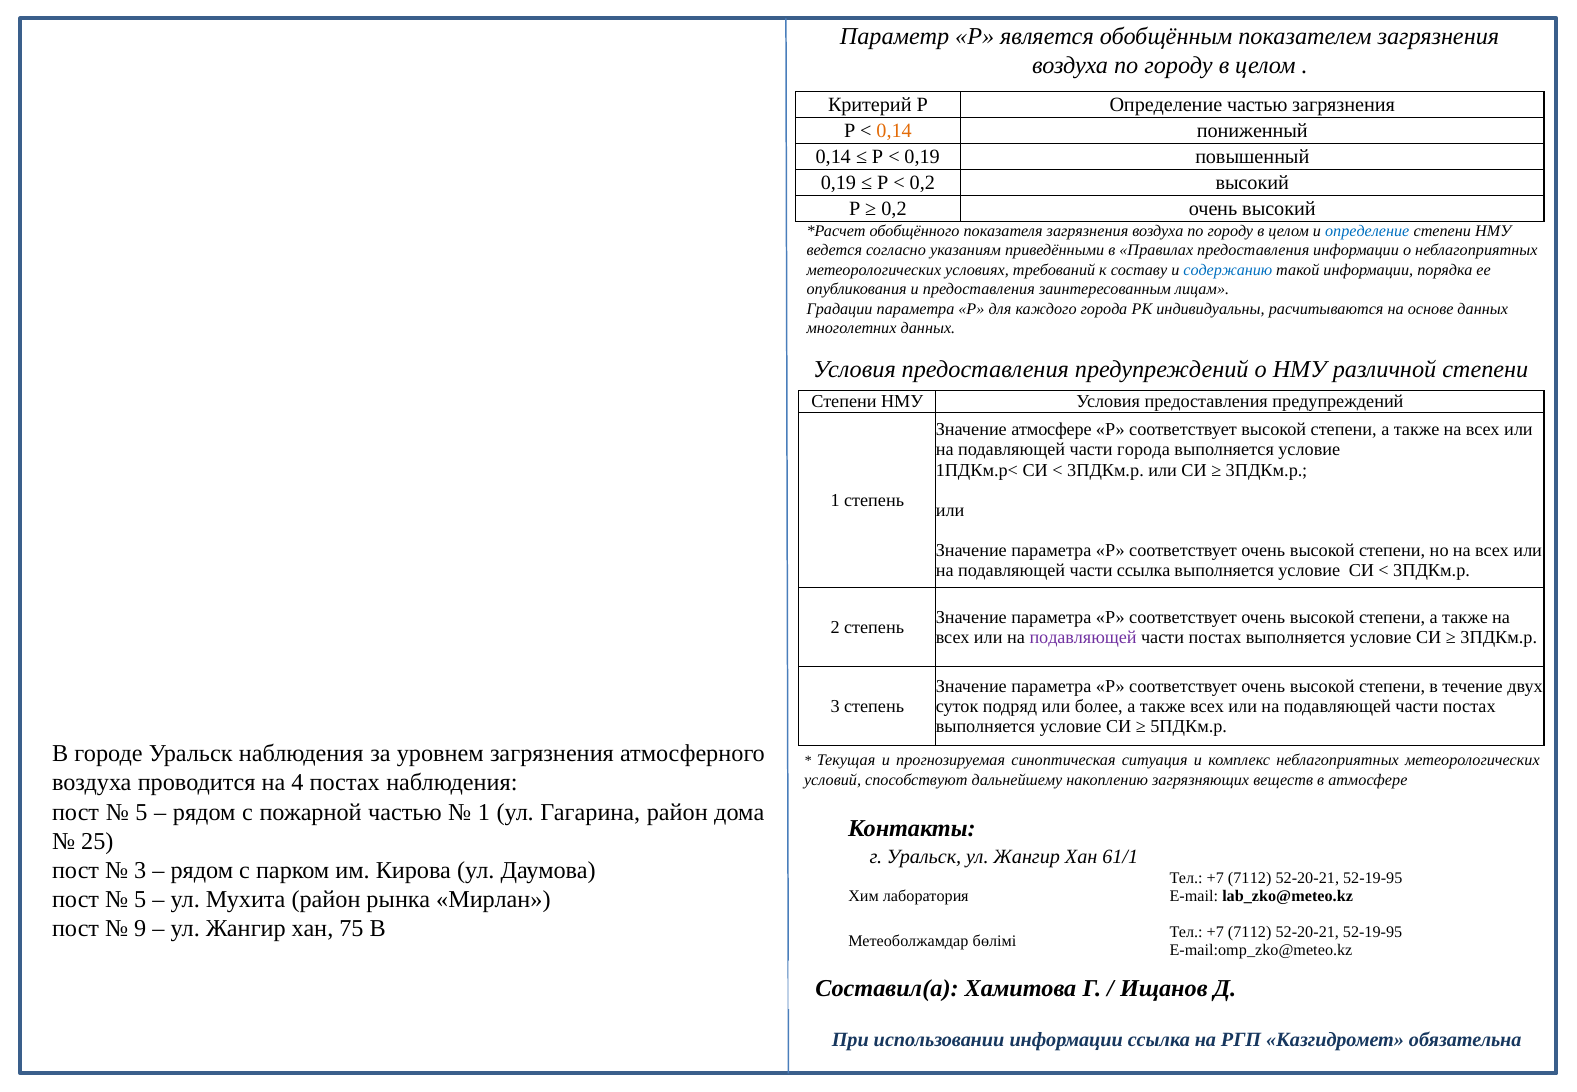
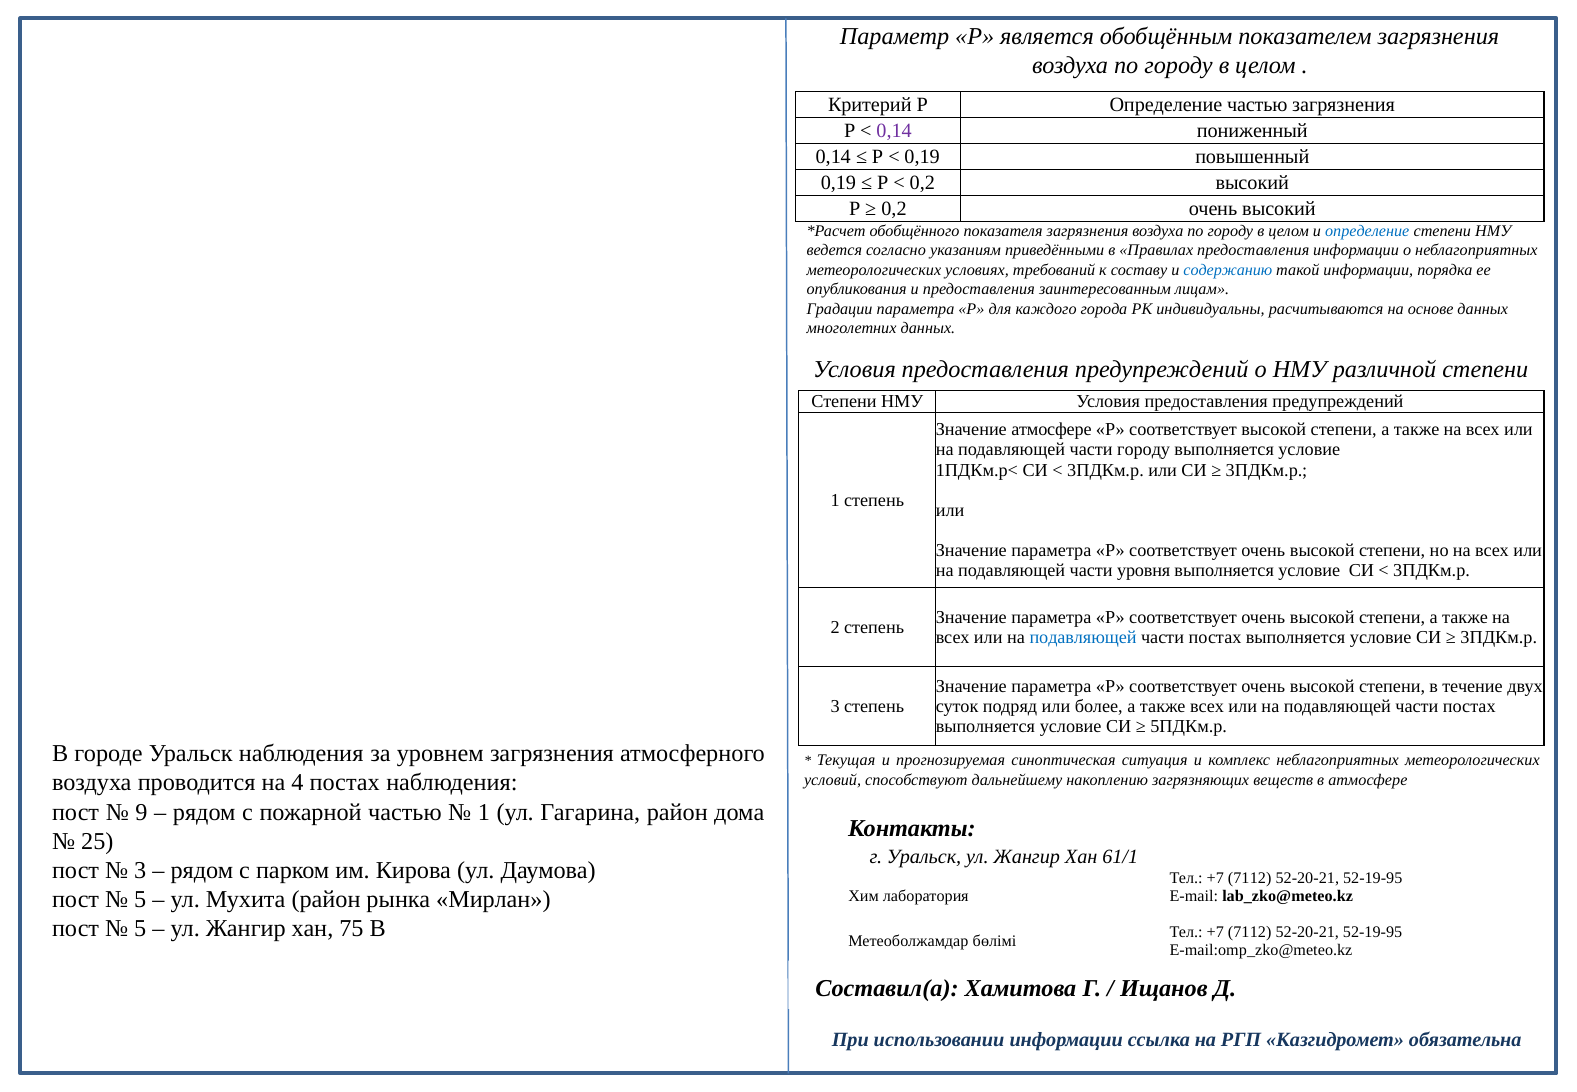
0,14 colour: orange -> purple (894, 131)
части города: города -> городу (1144, 450)
части ссылка: ссылка -> уровня (1144, 571)
подавляющей colour: purple -> blue (1083, 637)
5: 5 -> 9 (142, 812)
9: 9 -> 5 (140, 928)
